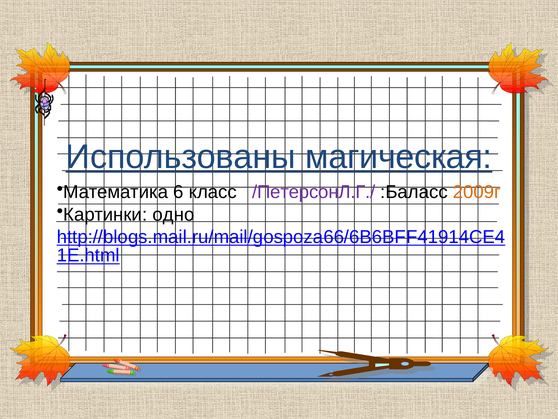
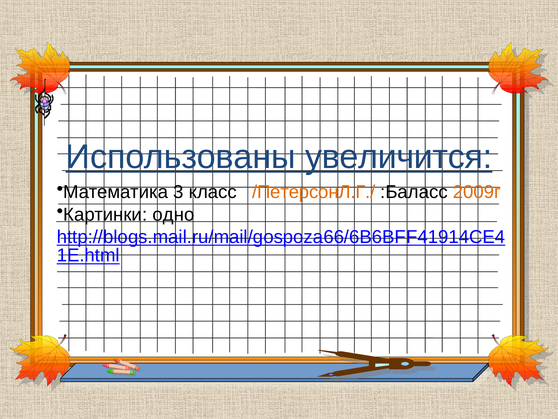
магическая: магическая -> увеличится (399, 157)
6: 6 -> 3 (178, 192)
/ПетерсонЛ.Г./ colour: purple -> orange (314, 192)
